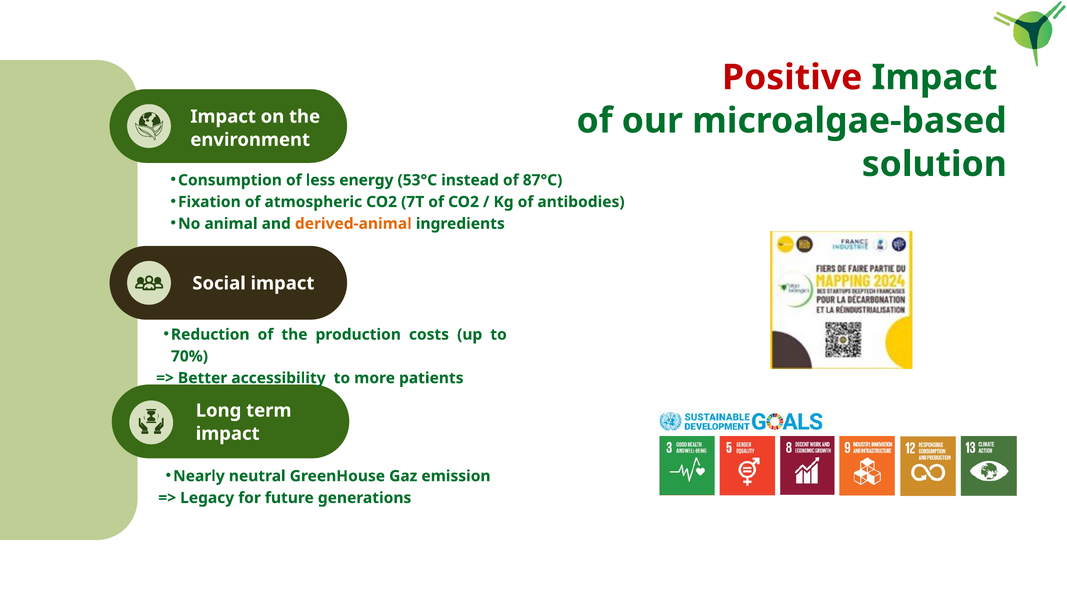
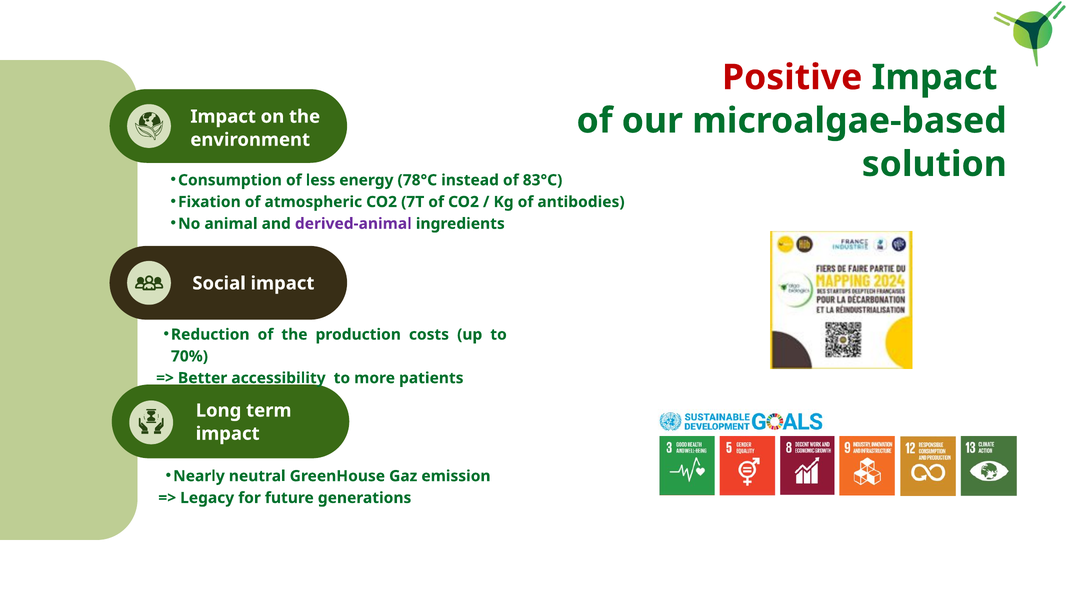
53°C: 53°C -> 78°C (417, 180)
87°C: 87°C -> 83°C (543, 180)
derived-animal colour: orange -> purple (353, 224)
